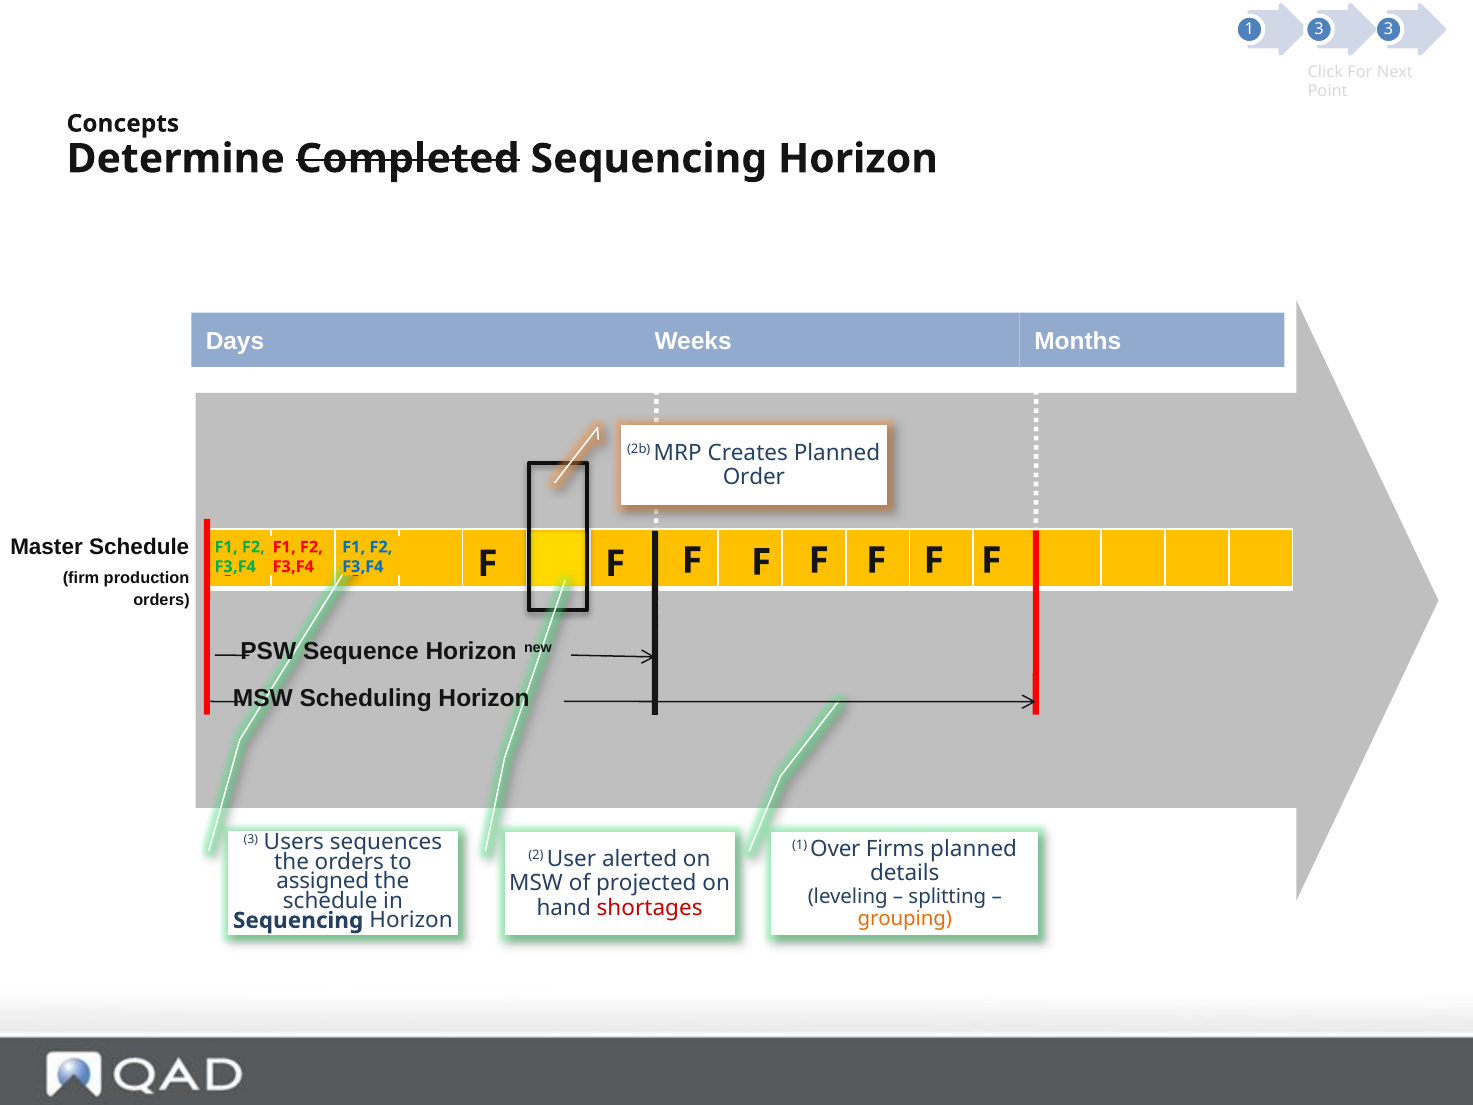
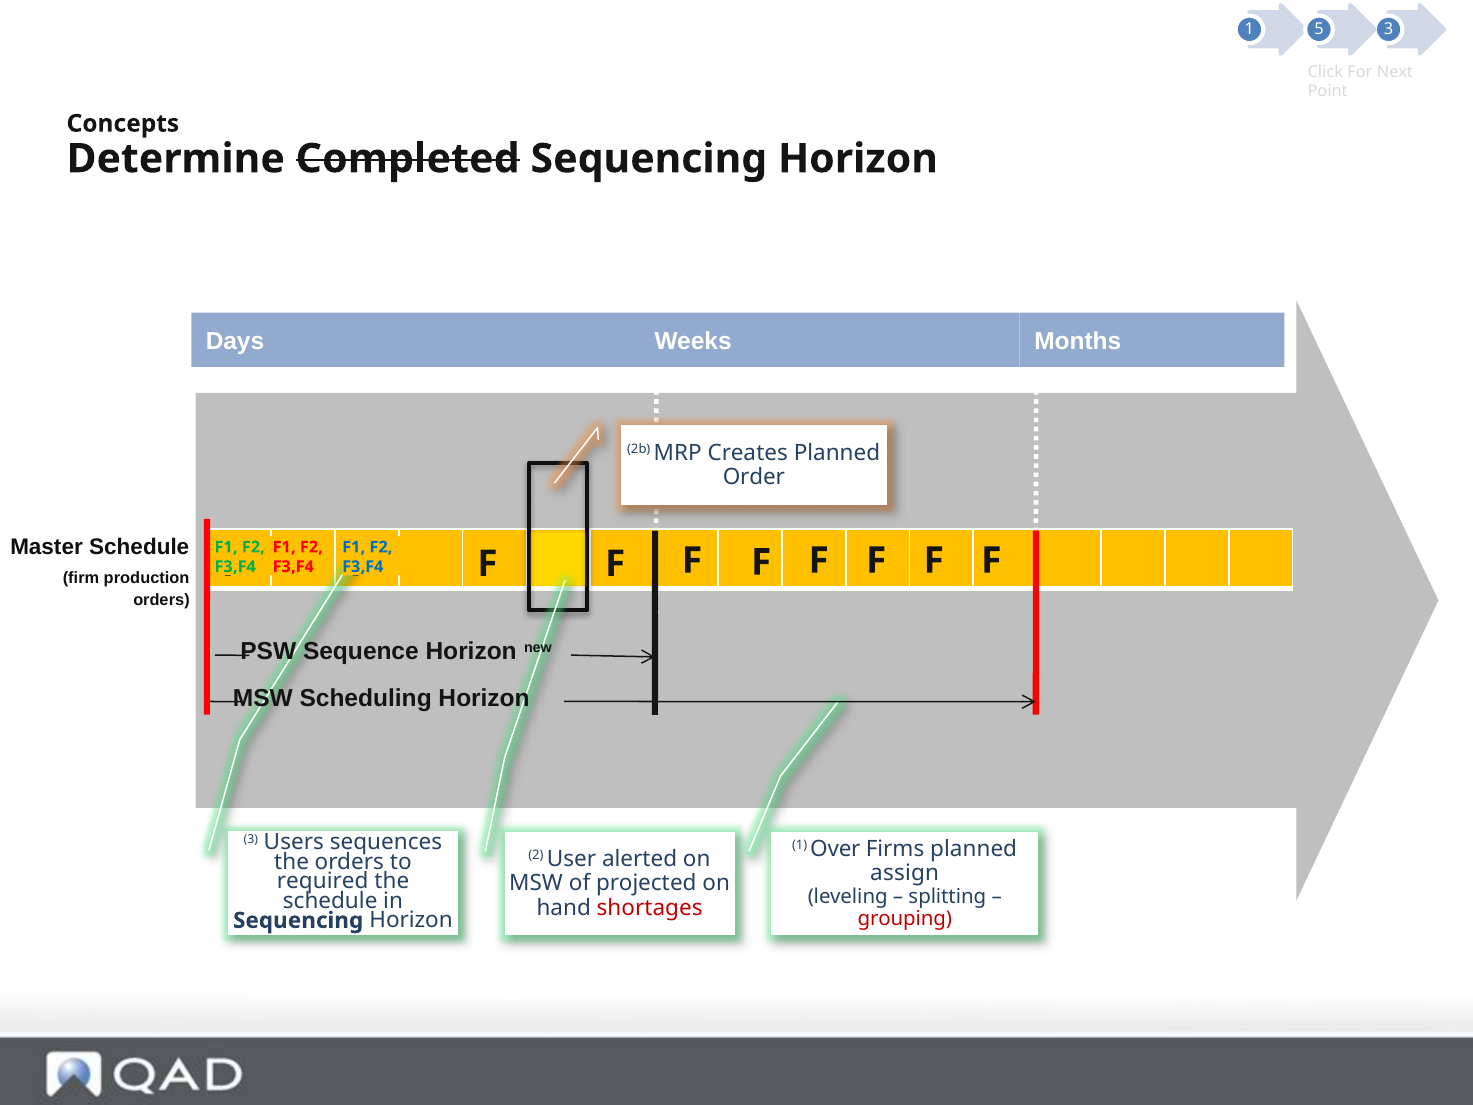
1 3: 3 -> 5 (1319, 29)
details: details -> assign (905, 873)
assigned: assigned -> required (323, 881)
grouping colour: orange -> red (905, 918)
